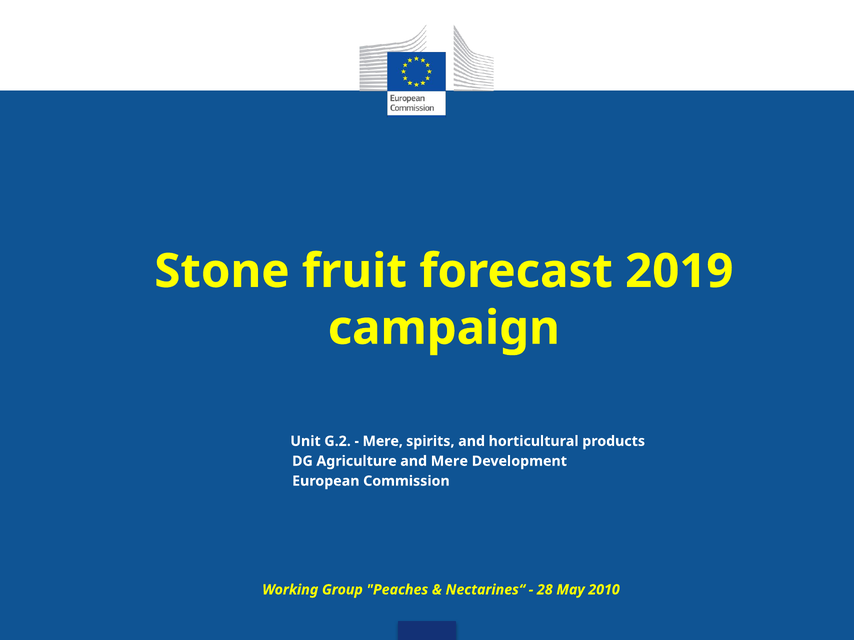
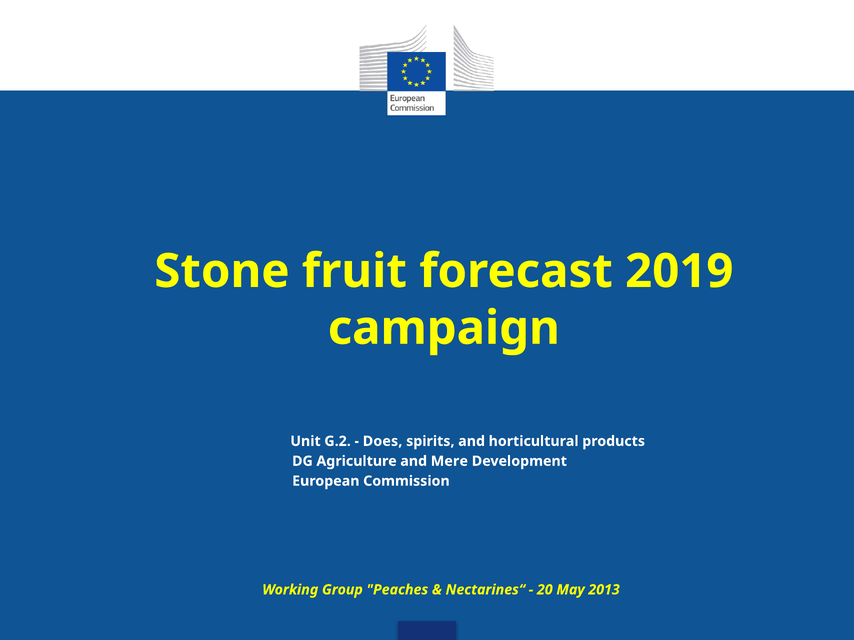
Mere: Mere -> Does (383, 442)
28: 28 -> 20 (545, 590)
2010: 2010 -> 2013 (604, 590)
